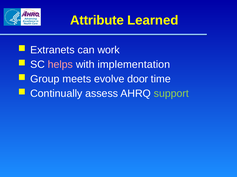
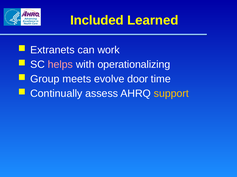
Attribute: Attribute -> Included (97, 20)
implementation: implementation -> operationalizing (134, 65)
support colour: light green -> yellow (171, 94)
